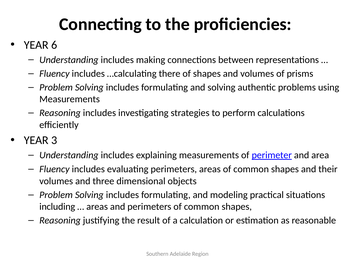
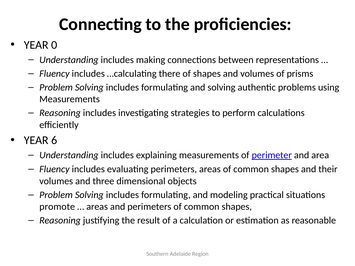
6: 6 -> 0 (54, 45)
3: 3 -> 6 (54, 140)
including: including -> promote (57, 207)
